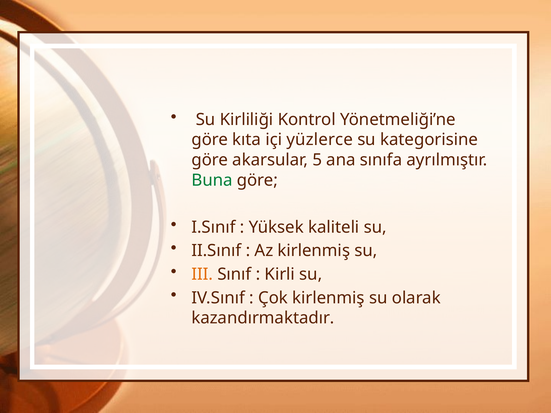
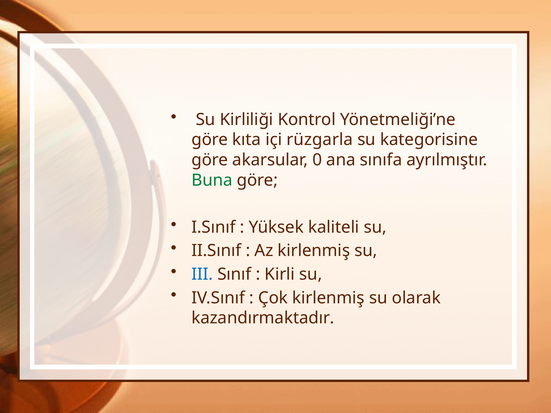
yüzlerce: yüzlerce -> rüzgarla (320, 140)
5: 5 -> 0 (317, 160)
III colour: orange -> blue (202, 274)
